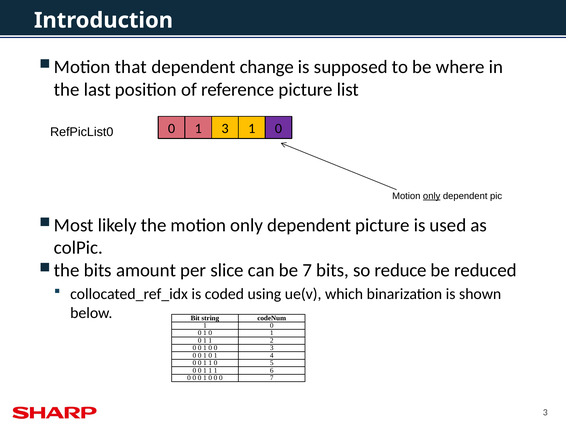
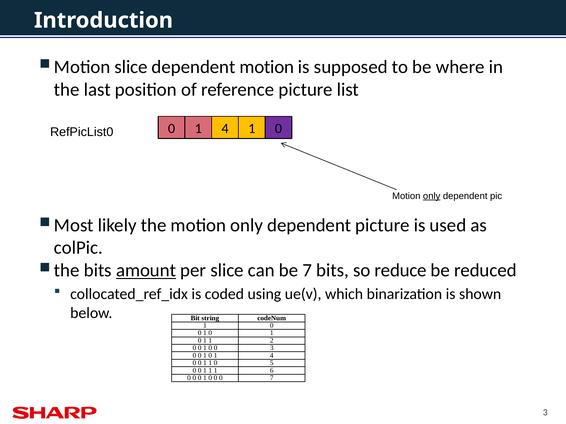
that: that -> slice (131, 67)
dependent change: change -> motion (267, 67)
3: 3 -> 4 (225, 129)
amount underline: none -> present (146, 271)
